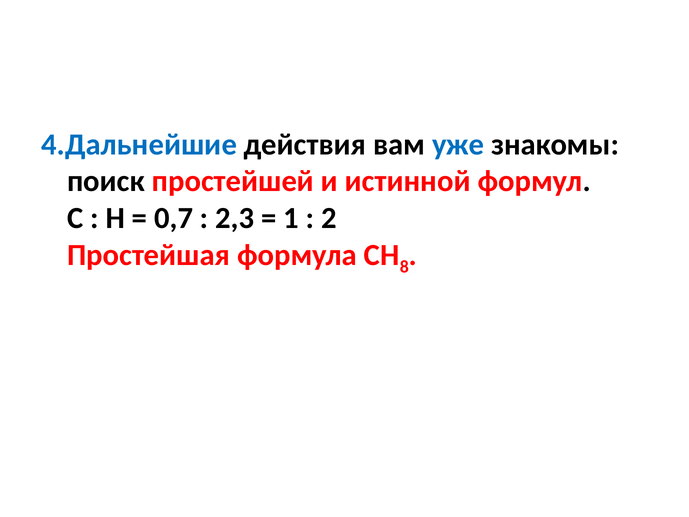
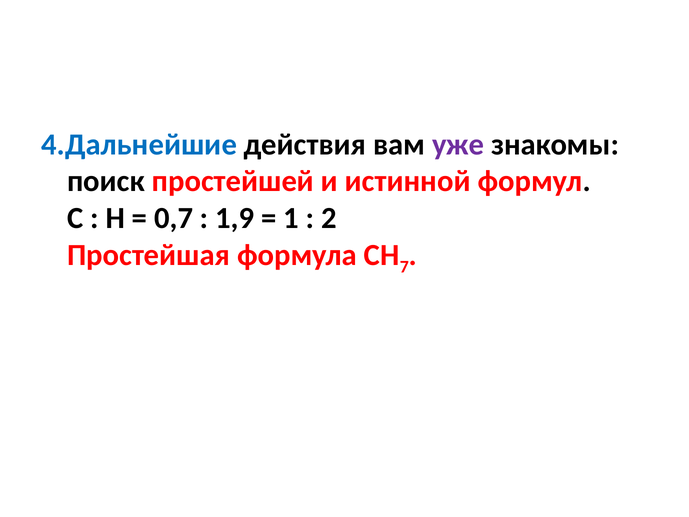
уже colour: blue -> purple (458, 145)
2,3: 2,3 -> 1,9 (235, 218)
8: 8 -> 7 (404, 267)
